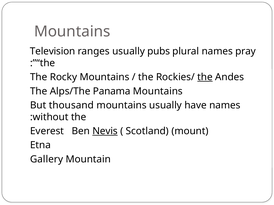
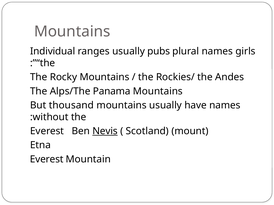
Television: Television -> Individual (53, 51)
pray: pray -> girls (245, 51)
the underline: present -> none (205, 77)
Gallery: Gallery -> Everest (47, 160)
